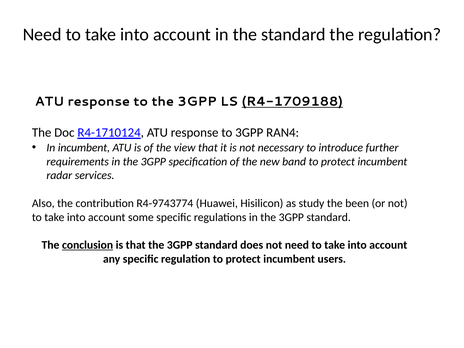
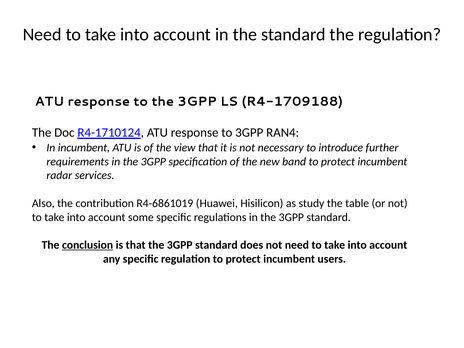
R4-1709188 underline: present -> none (292, 102)
R4-9743774: R4-9743774 -> R4-6861019 (165, 203)
been: been -> table (357, 203)
